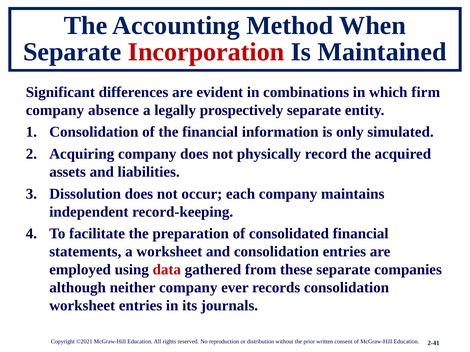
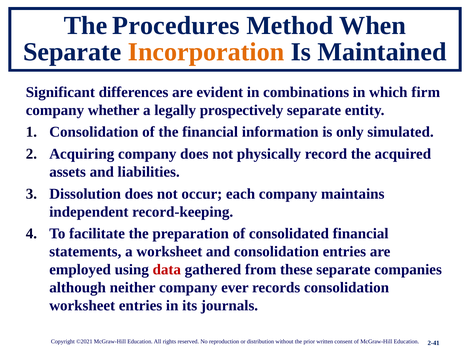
Accounting: Accounting -> Procedures (176, 26)
Incorporation colour: red -> orange (206, 52)
absence: absence -> whether (114, 110)
